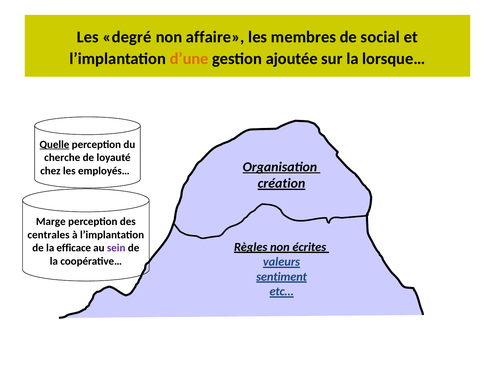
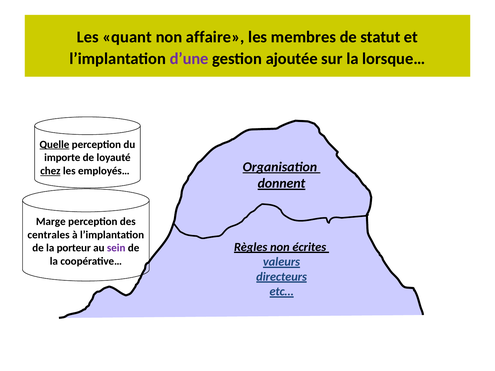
degré: degré -> quant (127, 37)
social: social -> statut (380, 37)
d’une colour: orange -> purple (189, 59)
cherche: cherche -> importe (62, 158)
chez underline: none -> present (50, 171)
création: création -> donnent (282, 184)
efficace: efficace -> porteur (74, 248)
sentiment: sentiment -> directeurs (282, 277)
